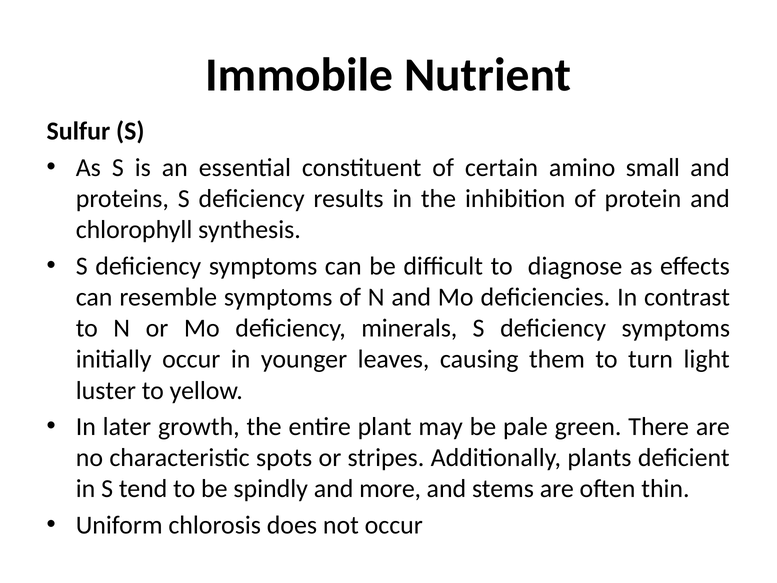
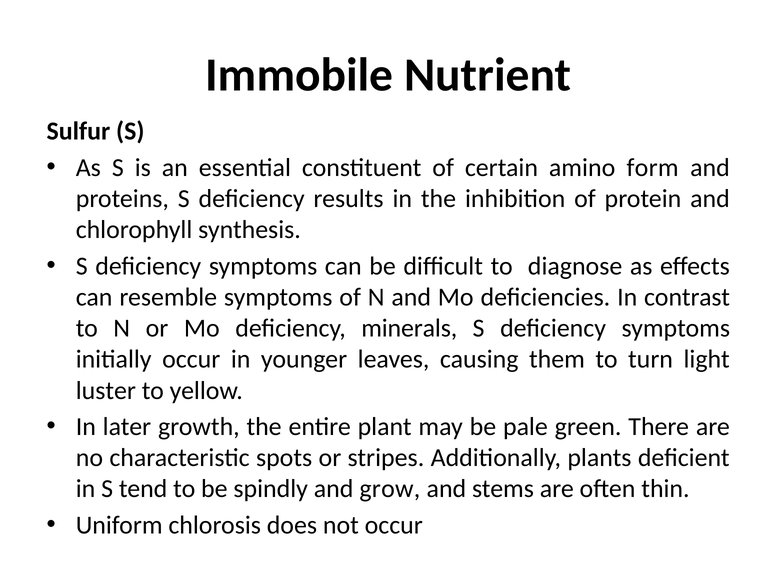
small: small -> form (653, 168)
more: more -> grow (390, 489)
